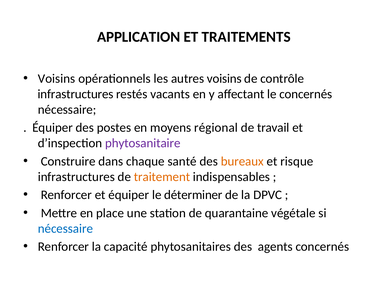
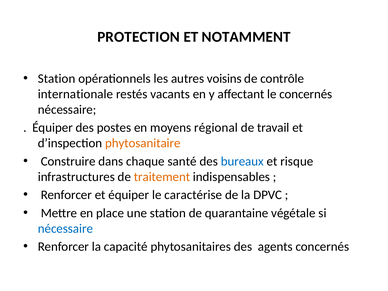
APPLICATION: APPLICATION -> PROTECTION (139, 37)
TRAITEMENTS: TRAITEMENTS -> NOTAMMENT (246, 37)
Voisins: Voisins -> Station (57, 79)
infrastructures: infrastructures -> internationale (75, 94)
phytosanitaire colour: purple -> orange (143, 143)
bureaux colour: orange -> blue (242, 161)
déterminer: déterminer -> caractérise (193, 195)
